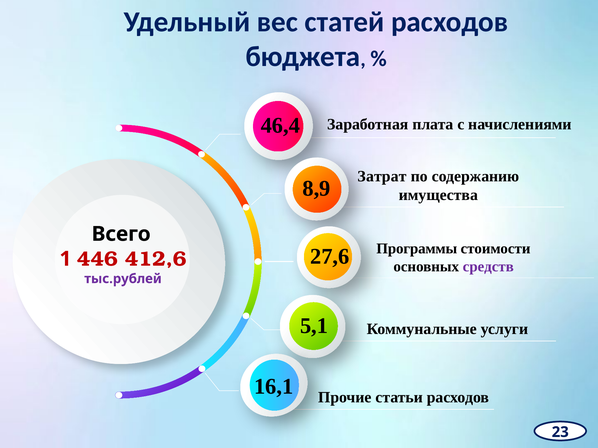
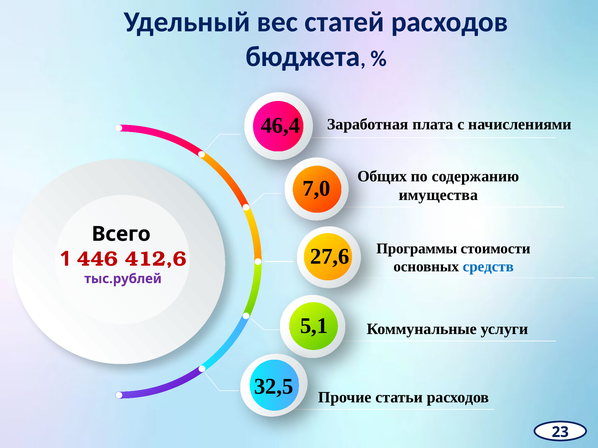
Затрат: Затрат -> Общих (382, 176)
8,9: 8,9 -> 7,0 (317, 189)
средств colour: purple -> blue (488, 267)
16,1: 16,1 -> 32,5 (274, 387)
